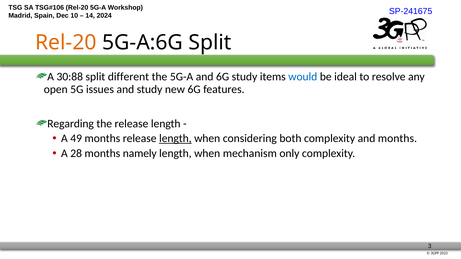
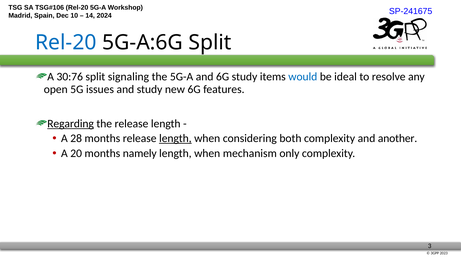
Rel-20 colour: orange -> blue (66, 42)
30:88: 30:88 -> 30:76 (70, 77)
different: different -> signaling (128, 77)
Regarding underline: none -> present (71, 124)
49: 49 -> 28 (76, 139)
and months: months -> another (398, 139)
28: 28 -> 20 (76, 154)
